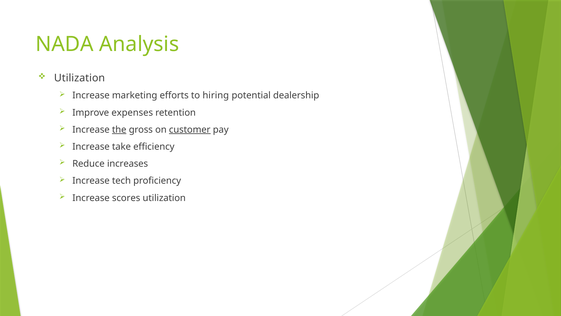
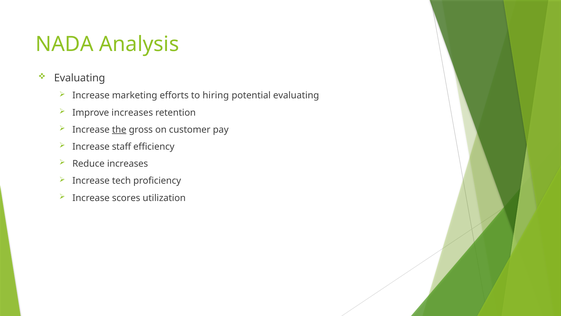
Utilization: Utilization -> Evaluating (80, 78)
potential dealership: dealership -> evaluating (296, 95)
Improve expenses: expenses -> increases (132, 112)
customer underline: present -> none (190, 130)
take: take -> staff (122, 147)
